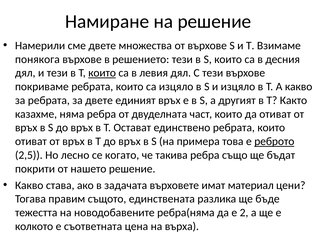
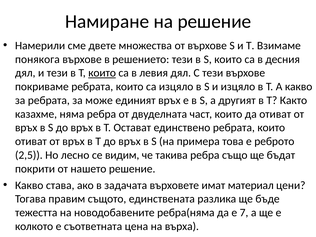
за двете: двете -> може (99, 100)
реброто underline: present -> none (274, 141)
когато: когато -> видим (122, 155)
2: 2 -> 7 (244, 213)
